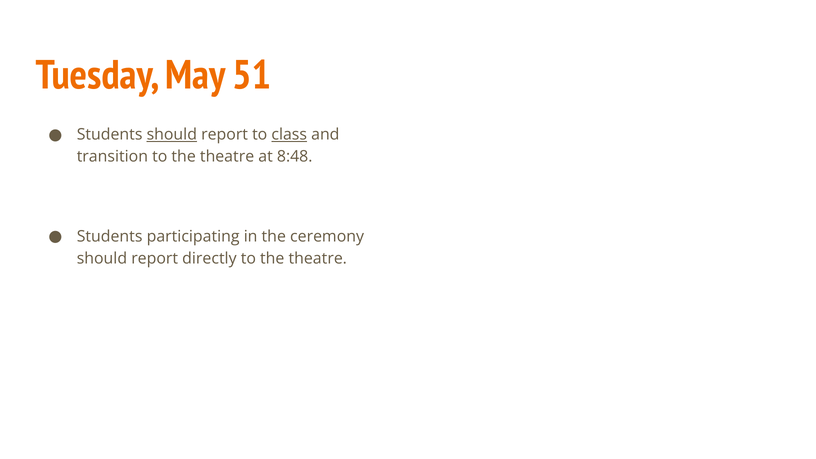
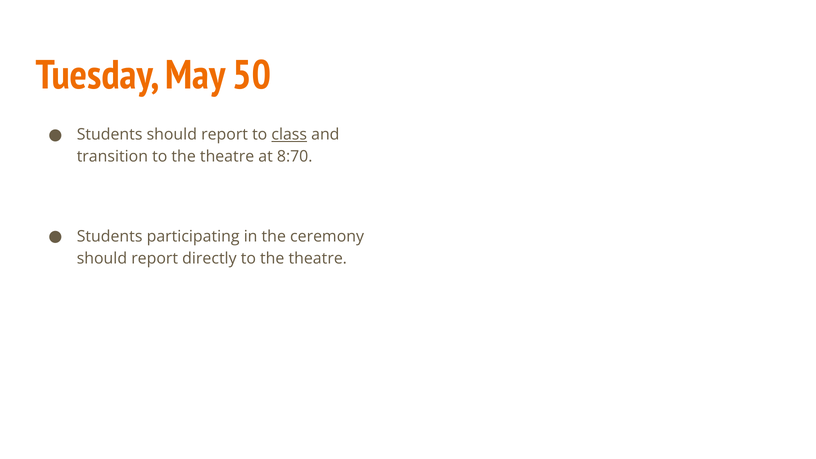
51: 51 -> 50 (252, 75)
should underline: present -> none (172, 135)
8:48: 8:48 -> 8:70 (295, 156)
